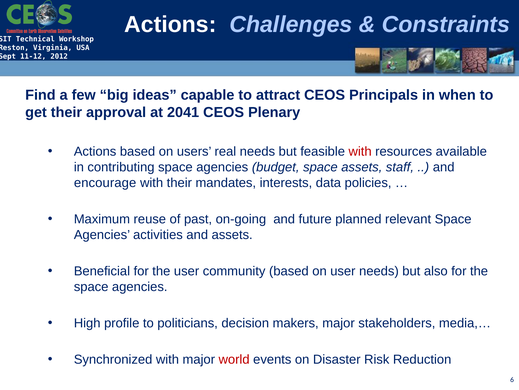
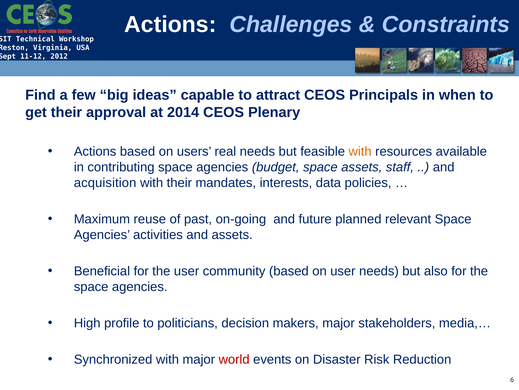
2041: 2041 -> 2014 (183, 112)
with colour: red -> orange (360, 151)
encourage: encourage -> acquisition (105, 183)
